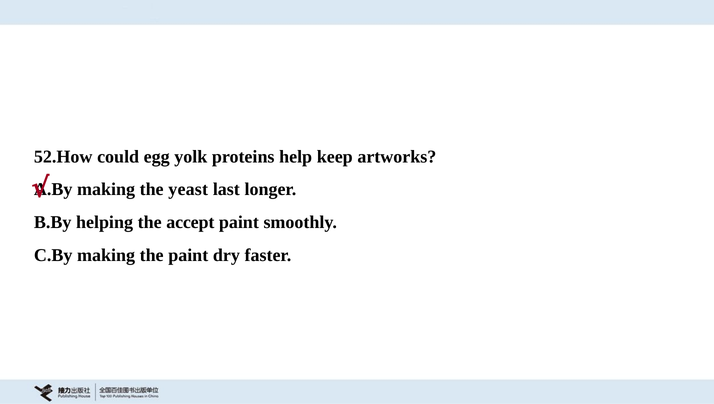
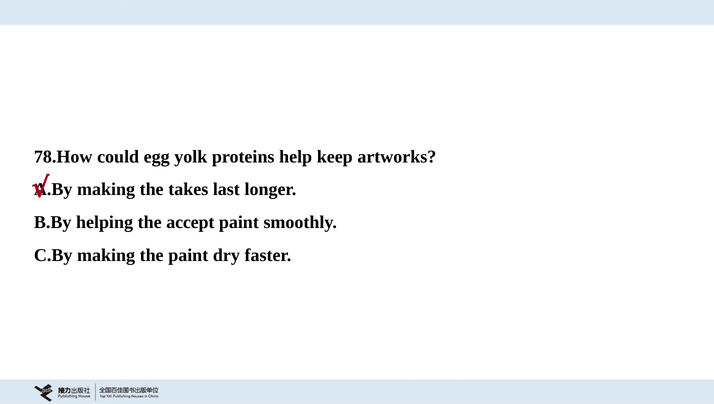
52.How: 52.How -> 78.How (63, 157)
yeast: yeast -> takes (188, 189)
